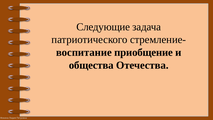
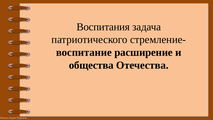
Следующие: Следующие -> Воспитания (103, 27)
приобщение: приобщение -> расширение (144, 52)
